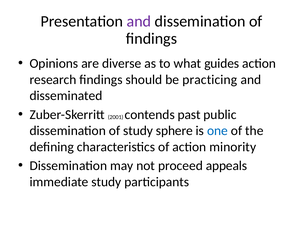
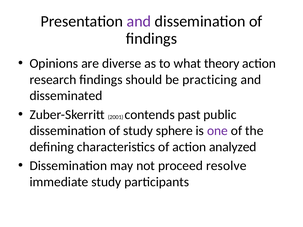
guides: guides -> theory (222, 64)
one colour: blue -> purple (217, 131)
minority: minority -> analyzed (233, 147)
appeals: appeals -> resolve (226, 166)
